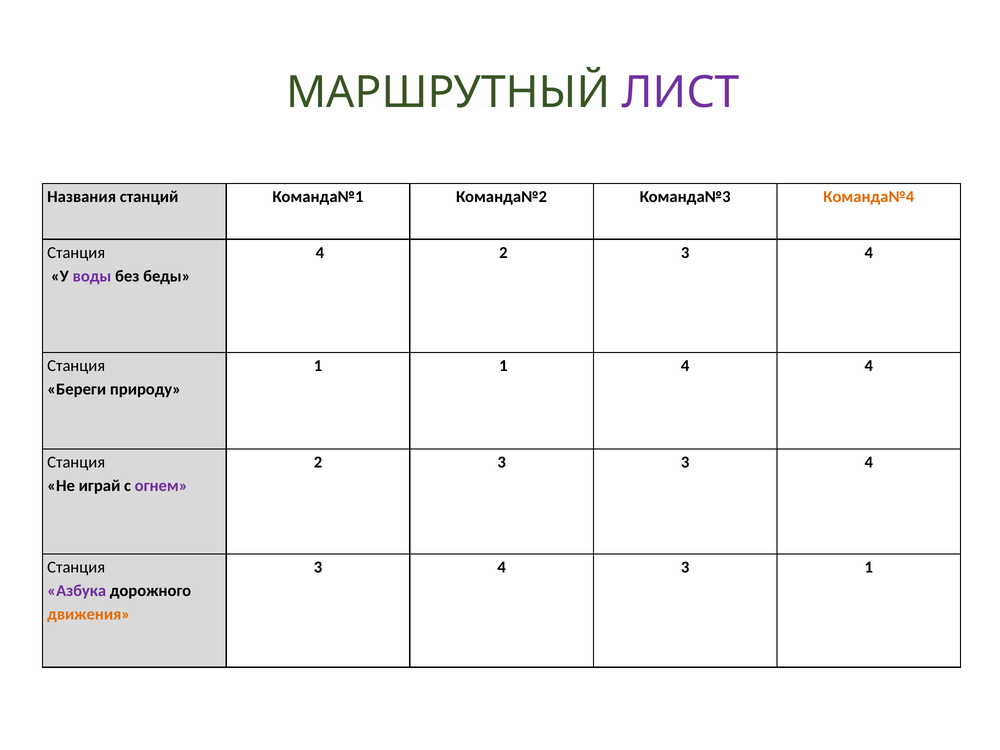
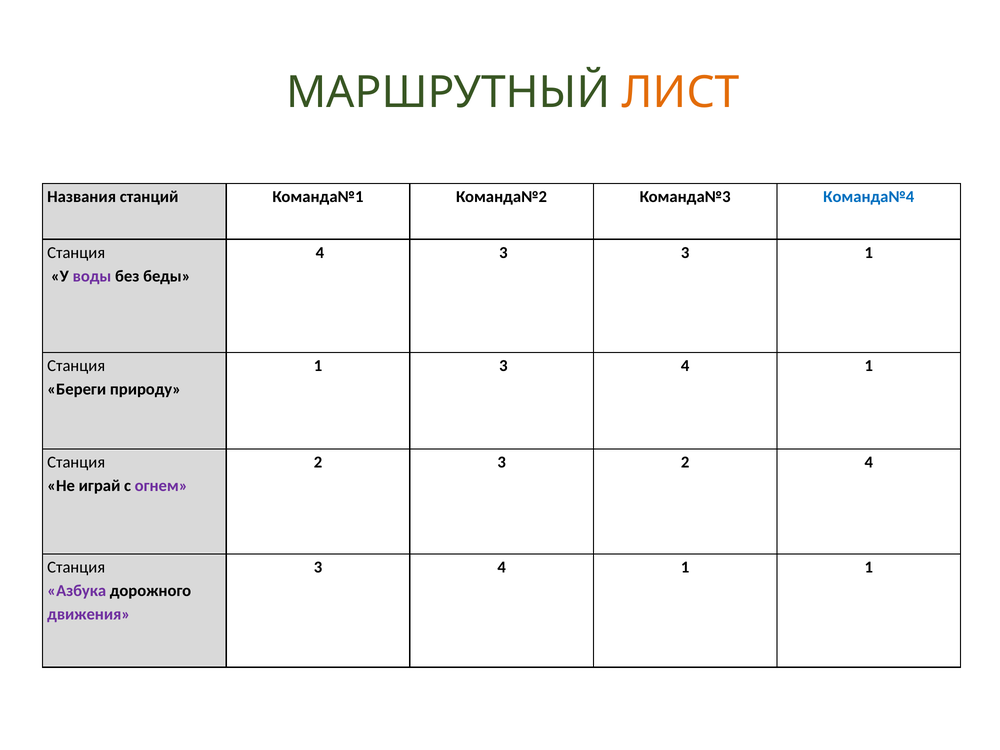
ЛИСТ colour: purple -> orange (681, 92)
Команда№4 colour: orange -> blue (869, 197)
4 2: 2 -> 3 (503, 253)
4: 4 -> 1 (869, 253)
1 1: 1 -> 3 (503, 366)
4: 4 -> 1 (869, 366)
3 3: 3 -> 2 (685, 462)
3: 3 -> 1 (685, 567)
движения colour: orange -> purple (89, 614)
